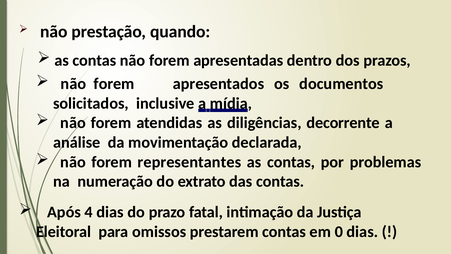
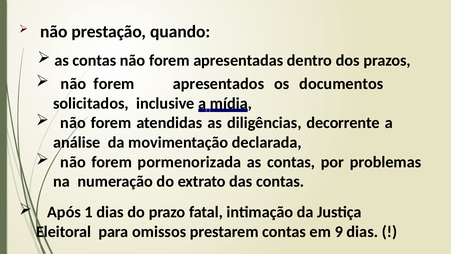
representantes: representantes -> pormenorizada (189, 162)
4: 4 -> 1 (89, 212)
0: 0 -> 9 (339, 232)
